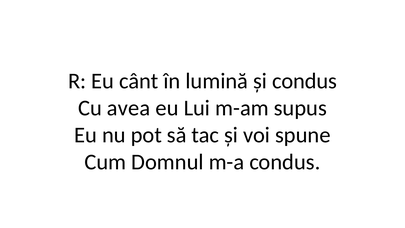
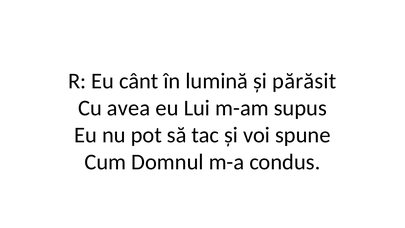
și condus: condus -> părăsit (304, 81)
